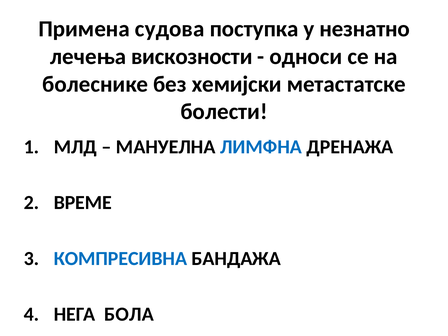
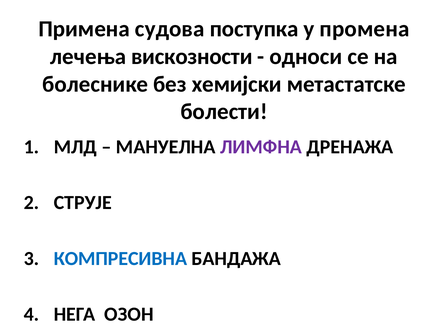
незнатно: незнатно -> промена (365, 29)
ЛИМФНА colour: blue -> purple (261, 147)
ВРЕМЕ: ВРЕМЕ -> СТРУЈЕ (83, 203)
БОЛА: БОЛА -> ОЗОН (129, 314)
